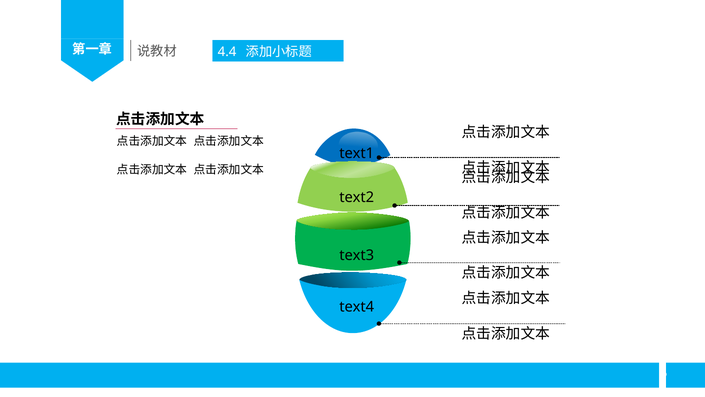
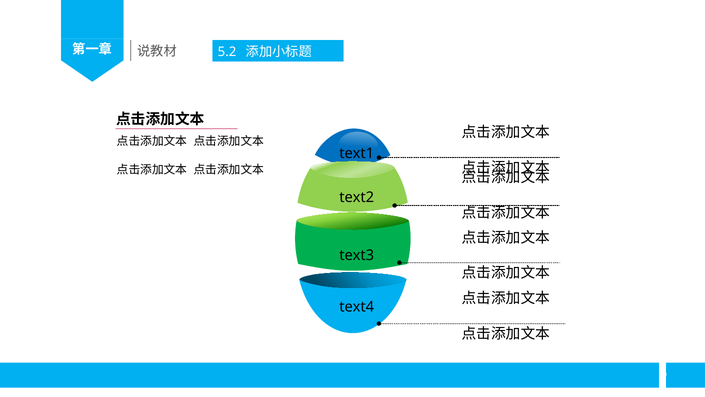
4.4: 4.4 -> 5.2 (227, 52)
